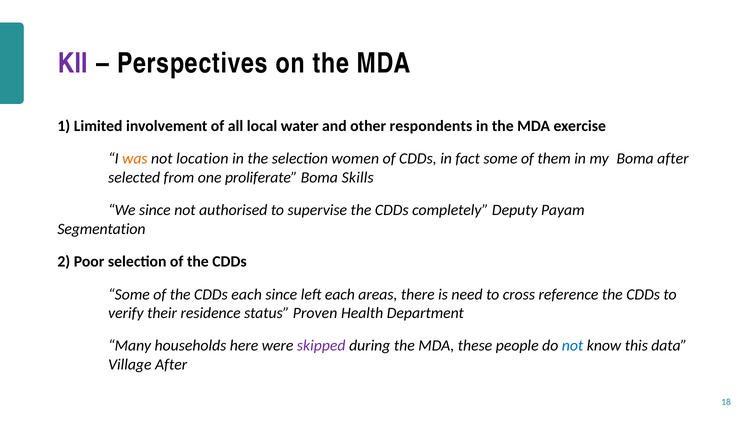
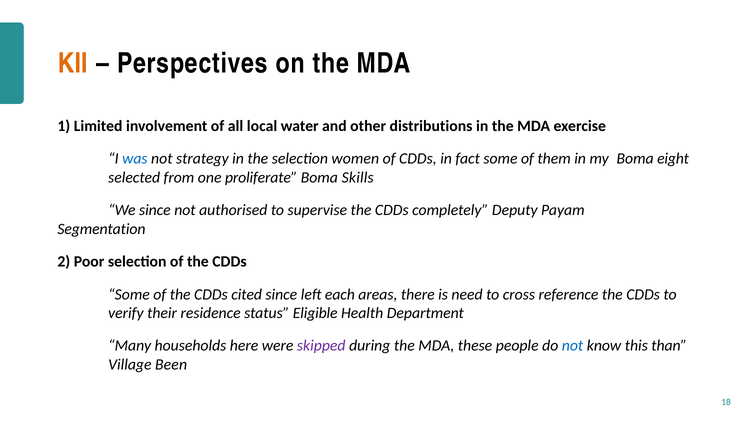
KII colour: purple -> orange (73, 63)
respondents: respondents -> distributions (431, 126)
was colour: orange -> blue (135, 159)
location: location -> strategy (202, 159)
Boma after: after -> eight (673, 159)
CDDs each: each -> cited (247, 294)
Proven: Proven -> Eligible (315, 313)
data: data -> than (669, 345)
Village After: After -> Been (171, 364)
